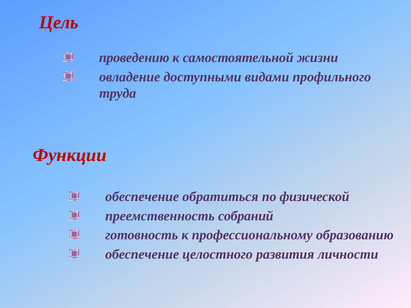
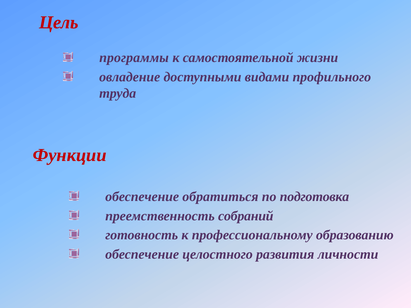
проведению: проведению -> программы (134, 58)
физической: физической -> подготовка (314, 197)
